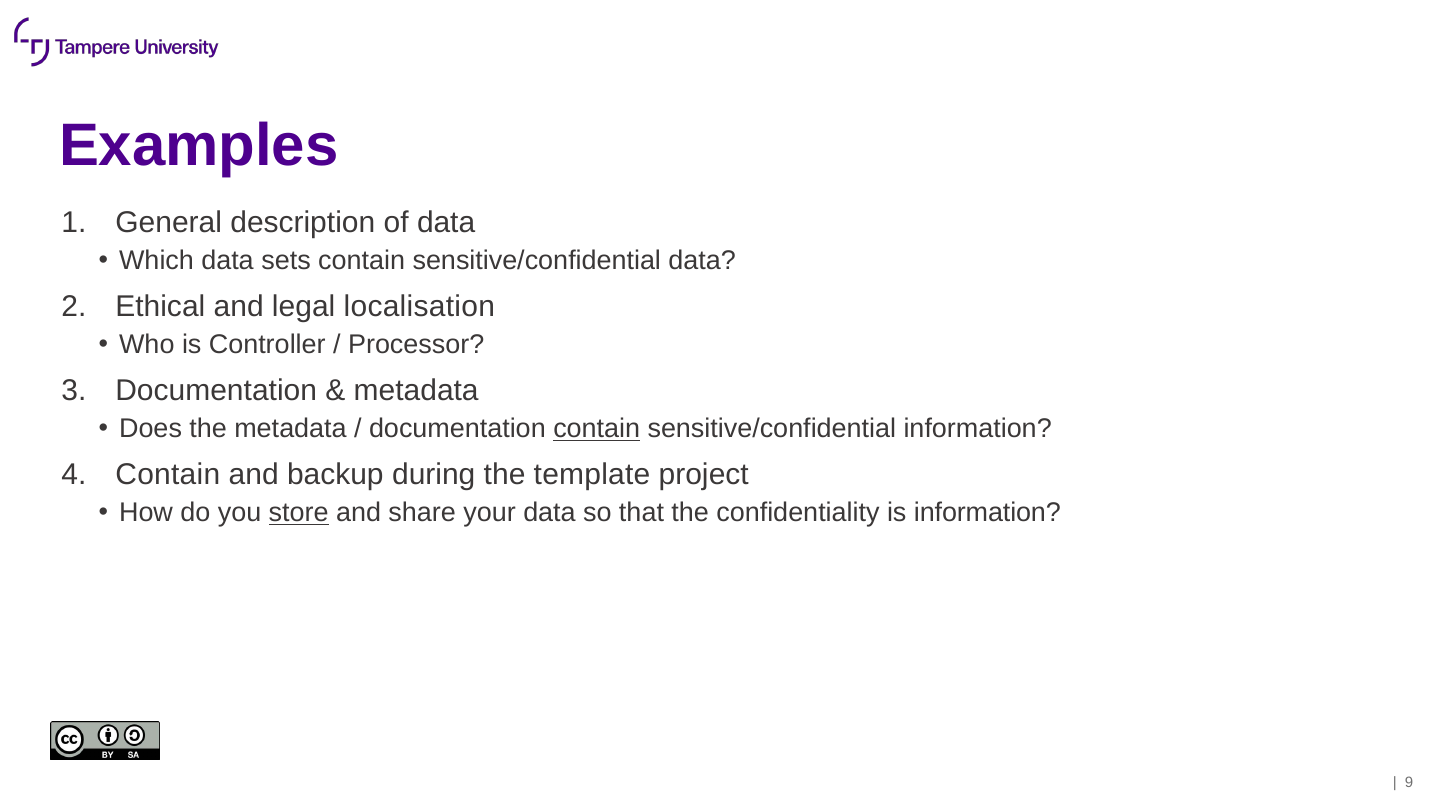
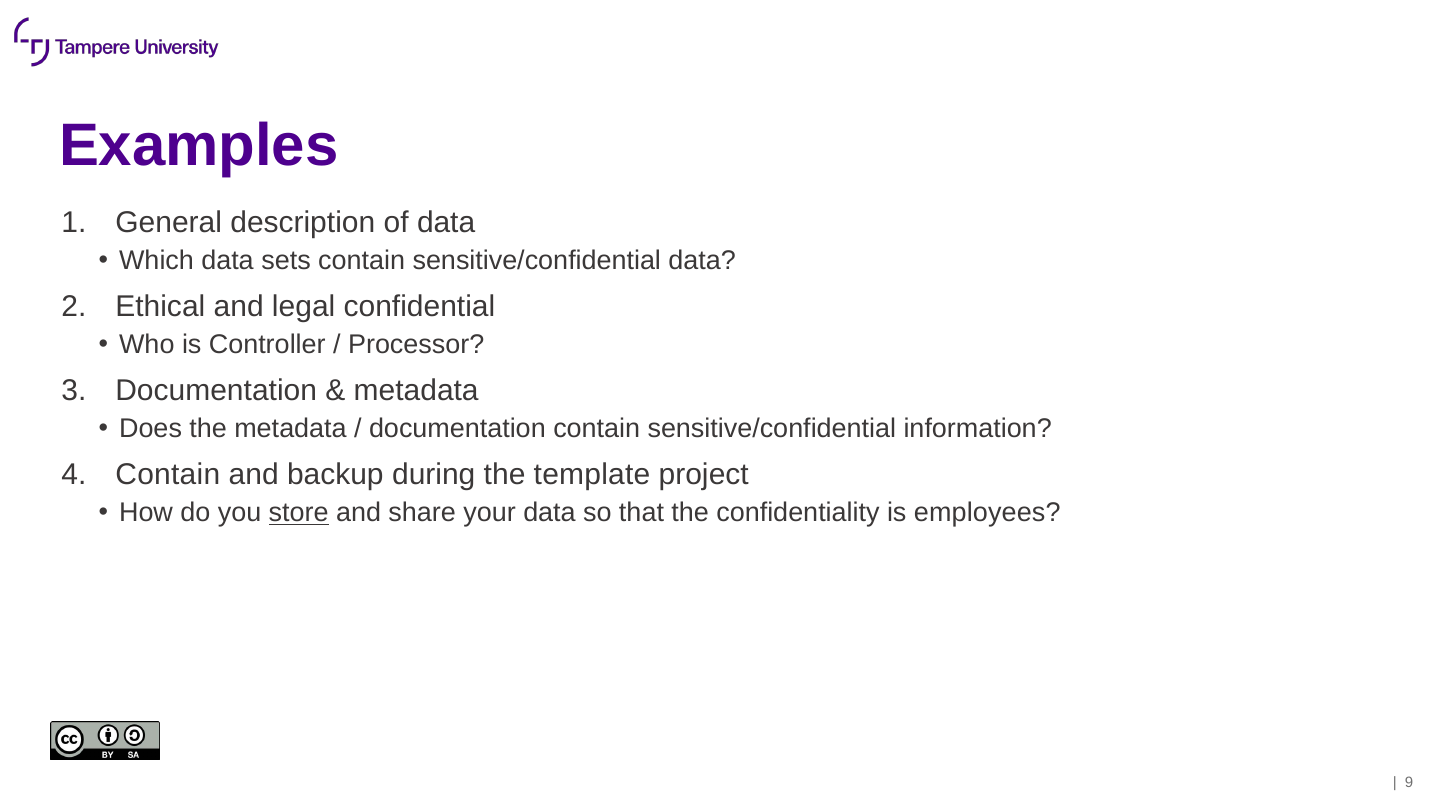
localisation: localisation -> confidential (419, 307)
contain underline: present -> none (597, 429)
is information: information -> employees (987, 513)
